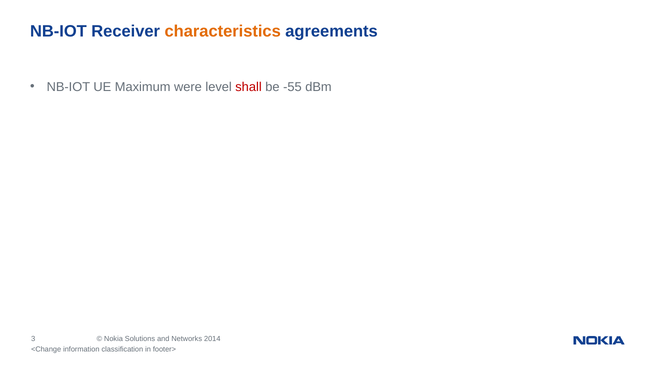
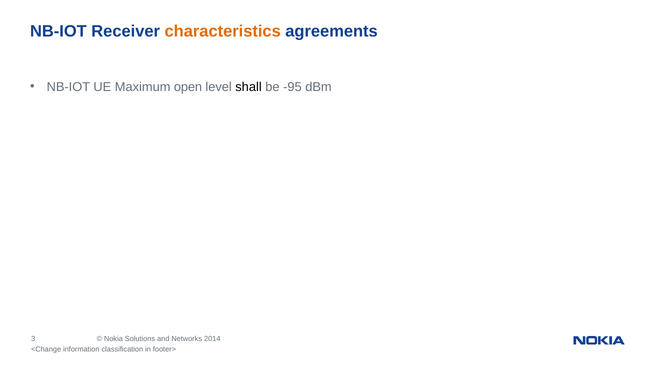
were: were -> open (188, 87)
shall colour: red -> black (249, 87)
-55: -55 -> -95 (292, 87)
